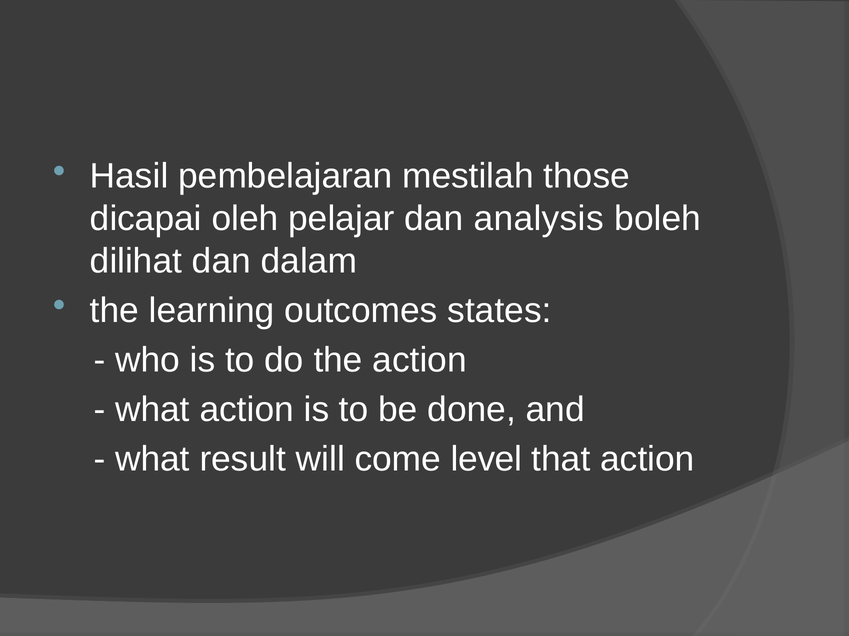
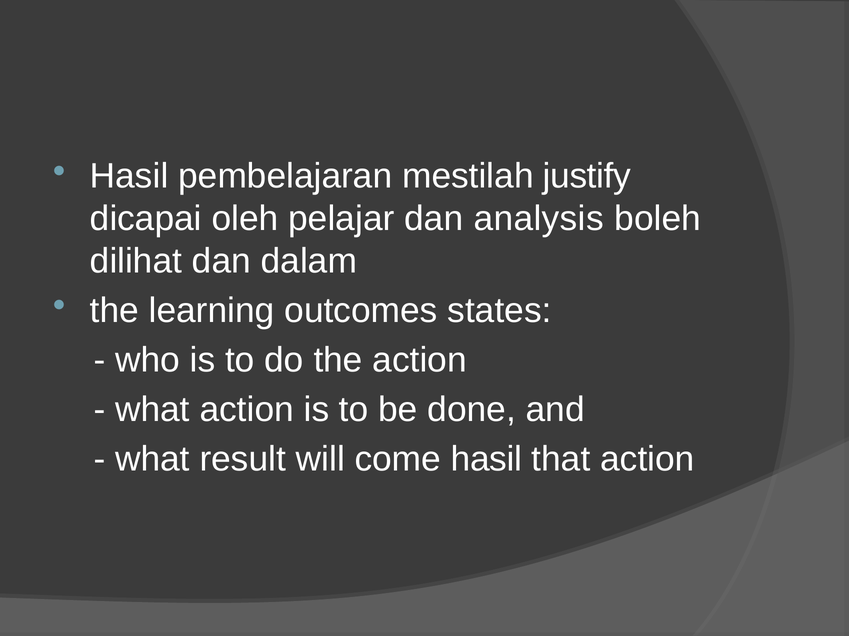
those: those -> justify (587, 177)
come level: level -> hasil (486, 460)
